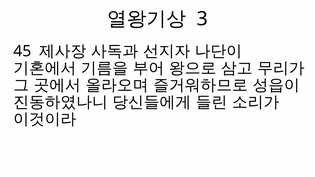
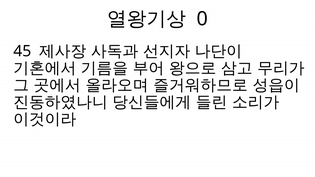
3: 3 -> 0 (202, 19)
